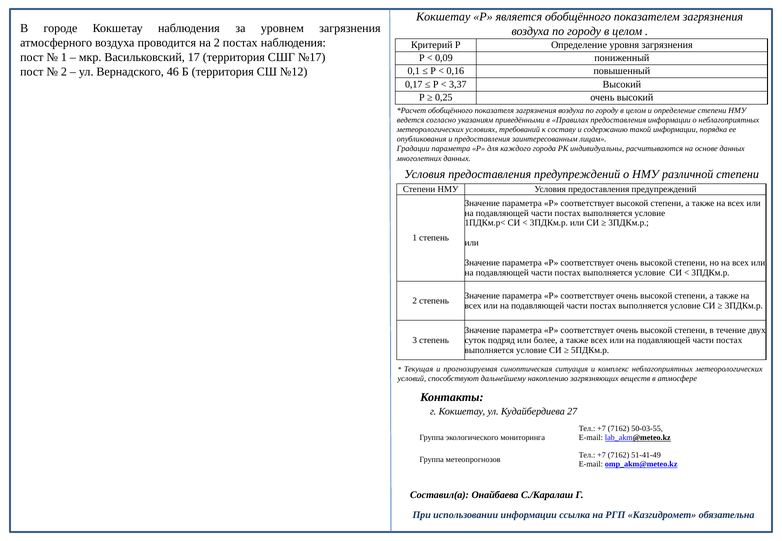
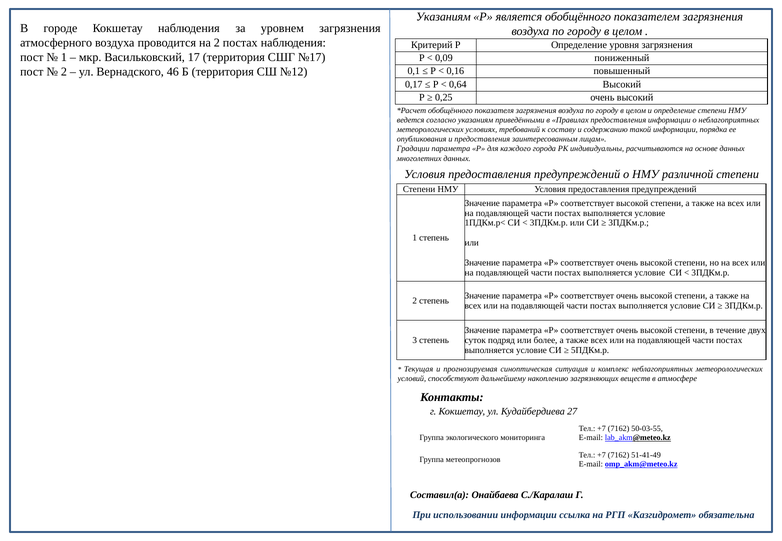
Кокшетау: Кокшетау -> Указаниям (443, 17)
3,37: 3,37 -> 0,64 (458, 84)
